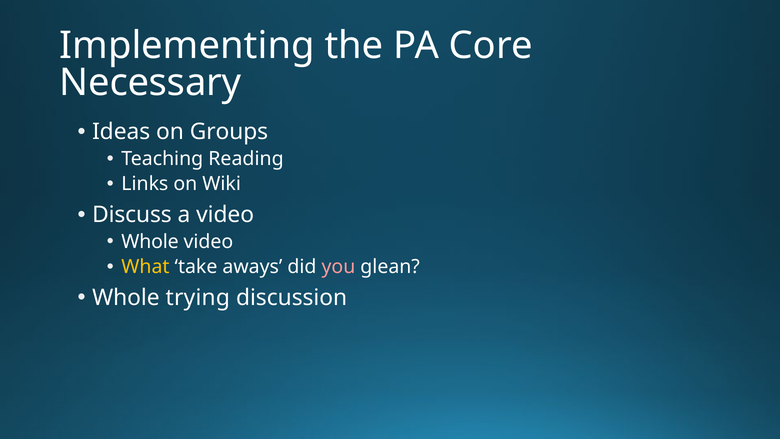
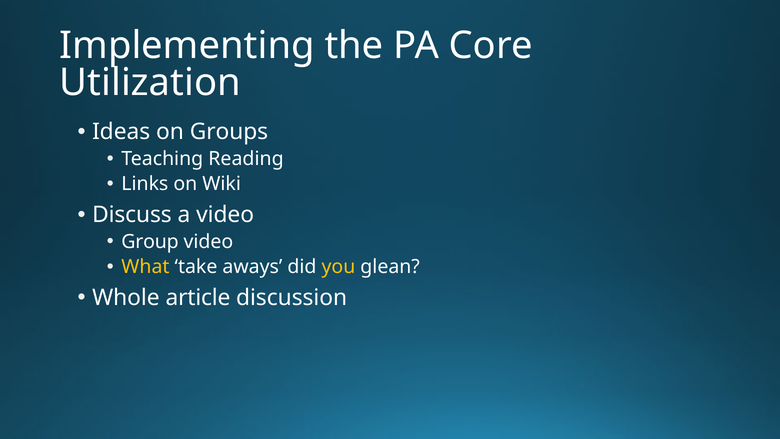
Necessary: Necessary -> Utilization (150, 83)
Whole: Whole -> Group (150, 242)
you colour: pink -> yellow (338, 267)
trying: trying -> article (198, 298)
